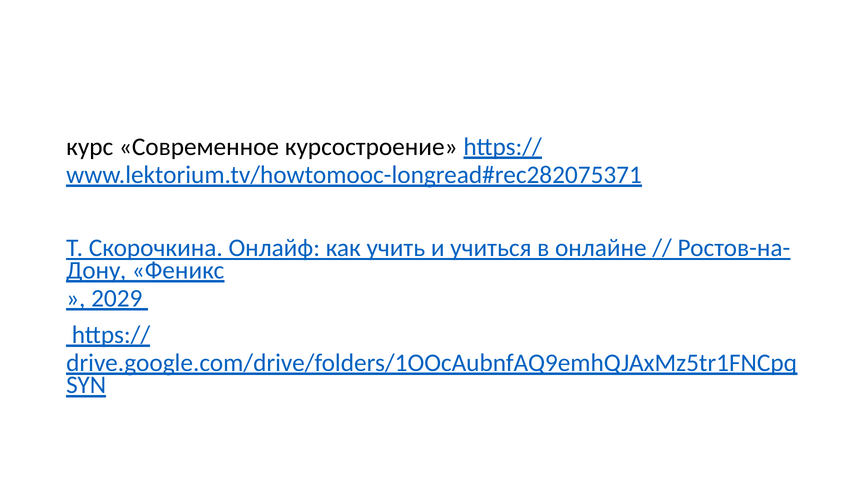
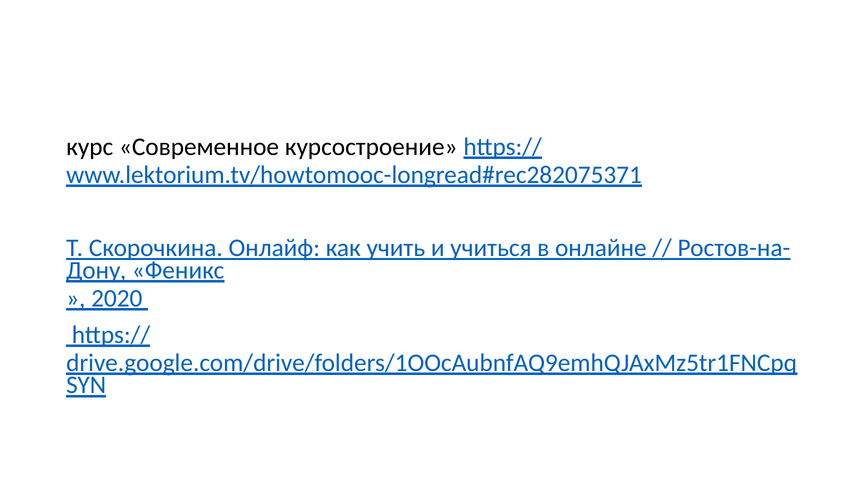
2029: 2029 -> 2020 (117, 298)
